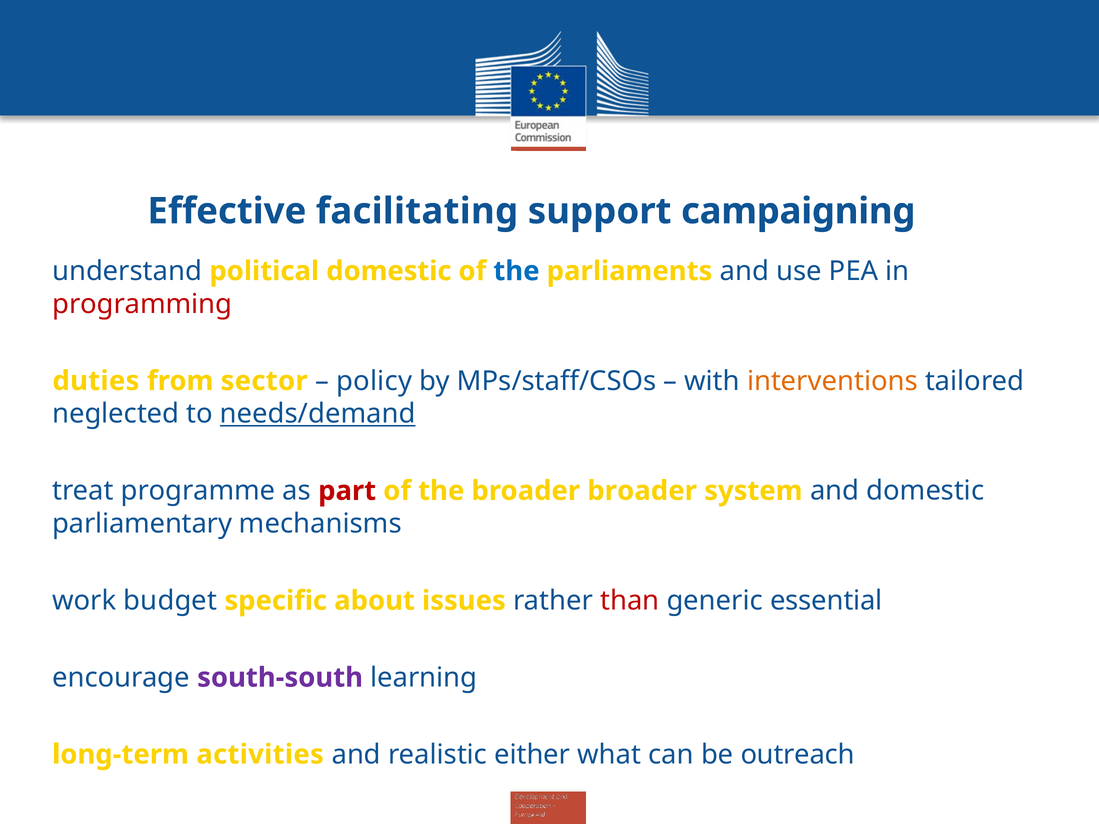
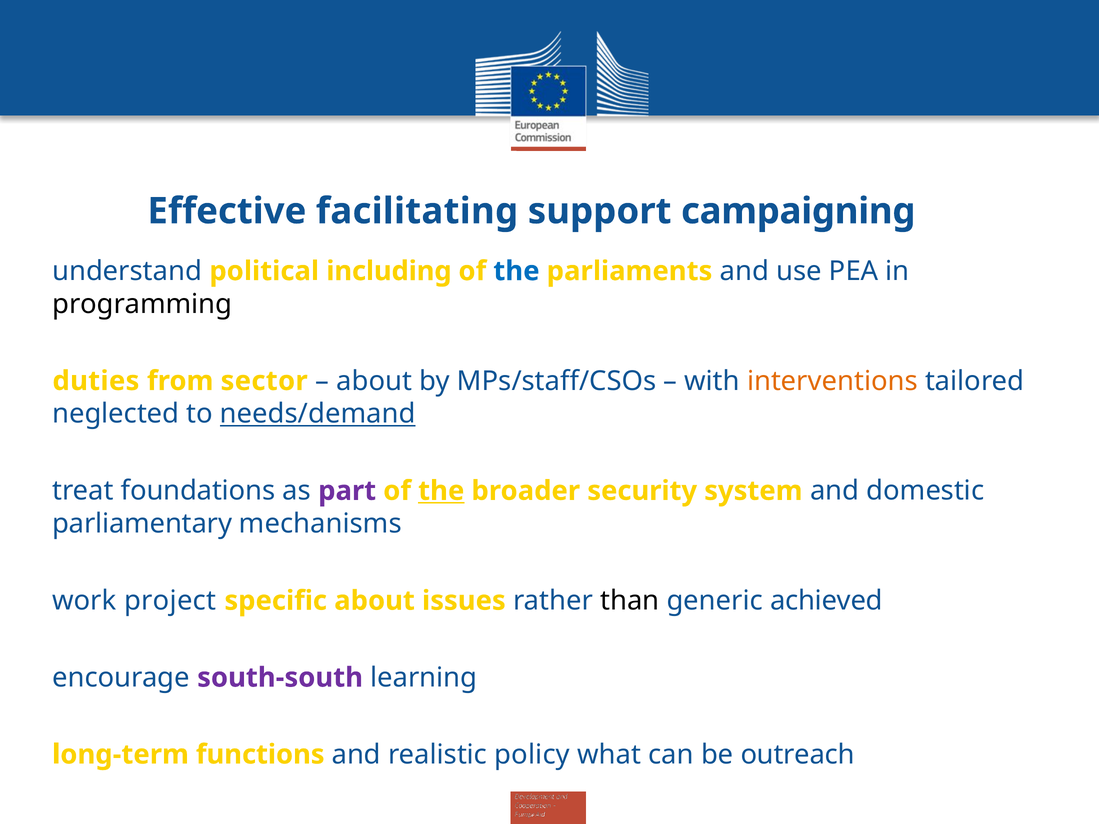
political domestic: domestic -> including (389, 271)
programming colour: red -> black (142, 304)
policy: policy -> about (374, 381)
programme: programme -> foundations (198, 491)
part colour: red -> purple (347, 491)
the underline: none -> present (441, 491)
broader broader: broader -> security (642, 491)
budget: budget -> project (170, 601)
than colour: red -> black (630, 601)
essential: essential -> achieved (826, 601)
activities: activities -> functions (260, 755)
either: either -> policy (532, 755)
